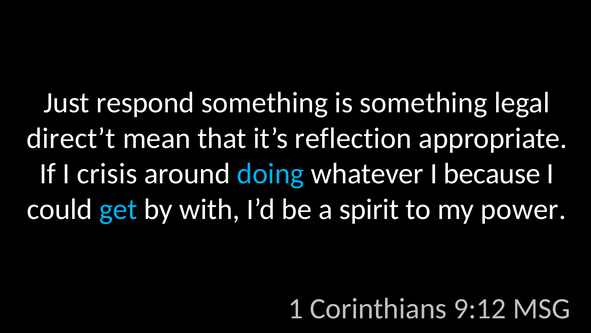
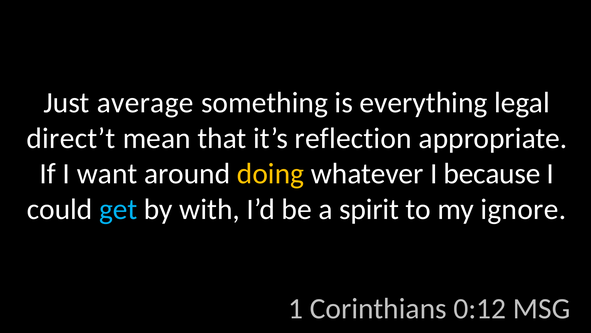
respond: respond -> average (145, 103)
is something: something -> everything (424, 103)
crisis: crisis -> want (107, 174)
doing colour: light blue -> yellow (270, 174)
power: power -> ignore (523, 209)
9:12: 9:12 -> 0:12 (480, 308)
